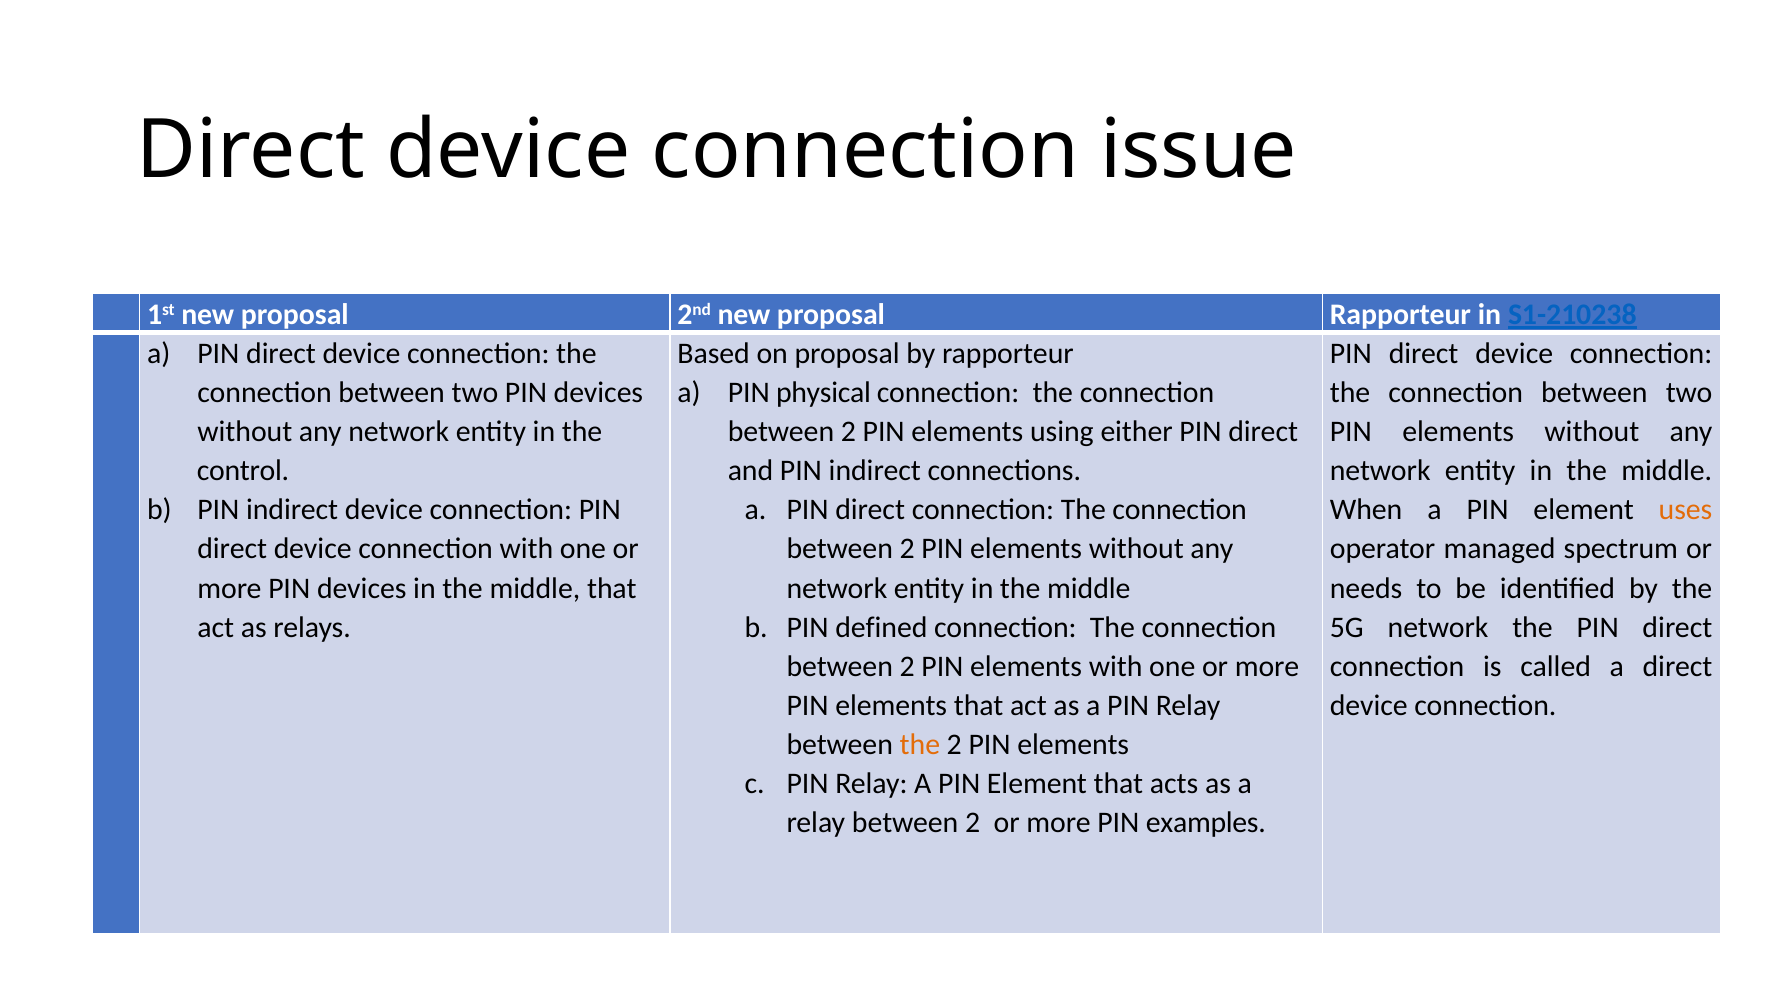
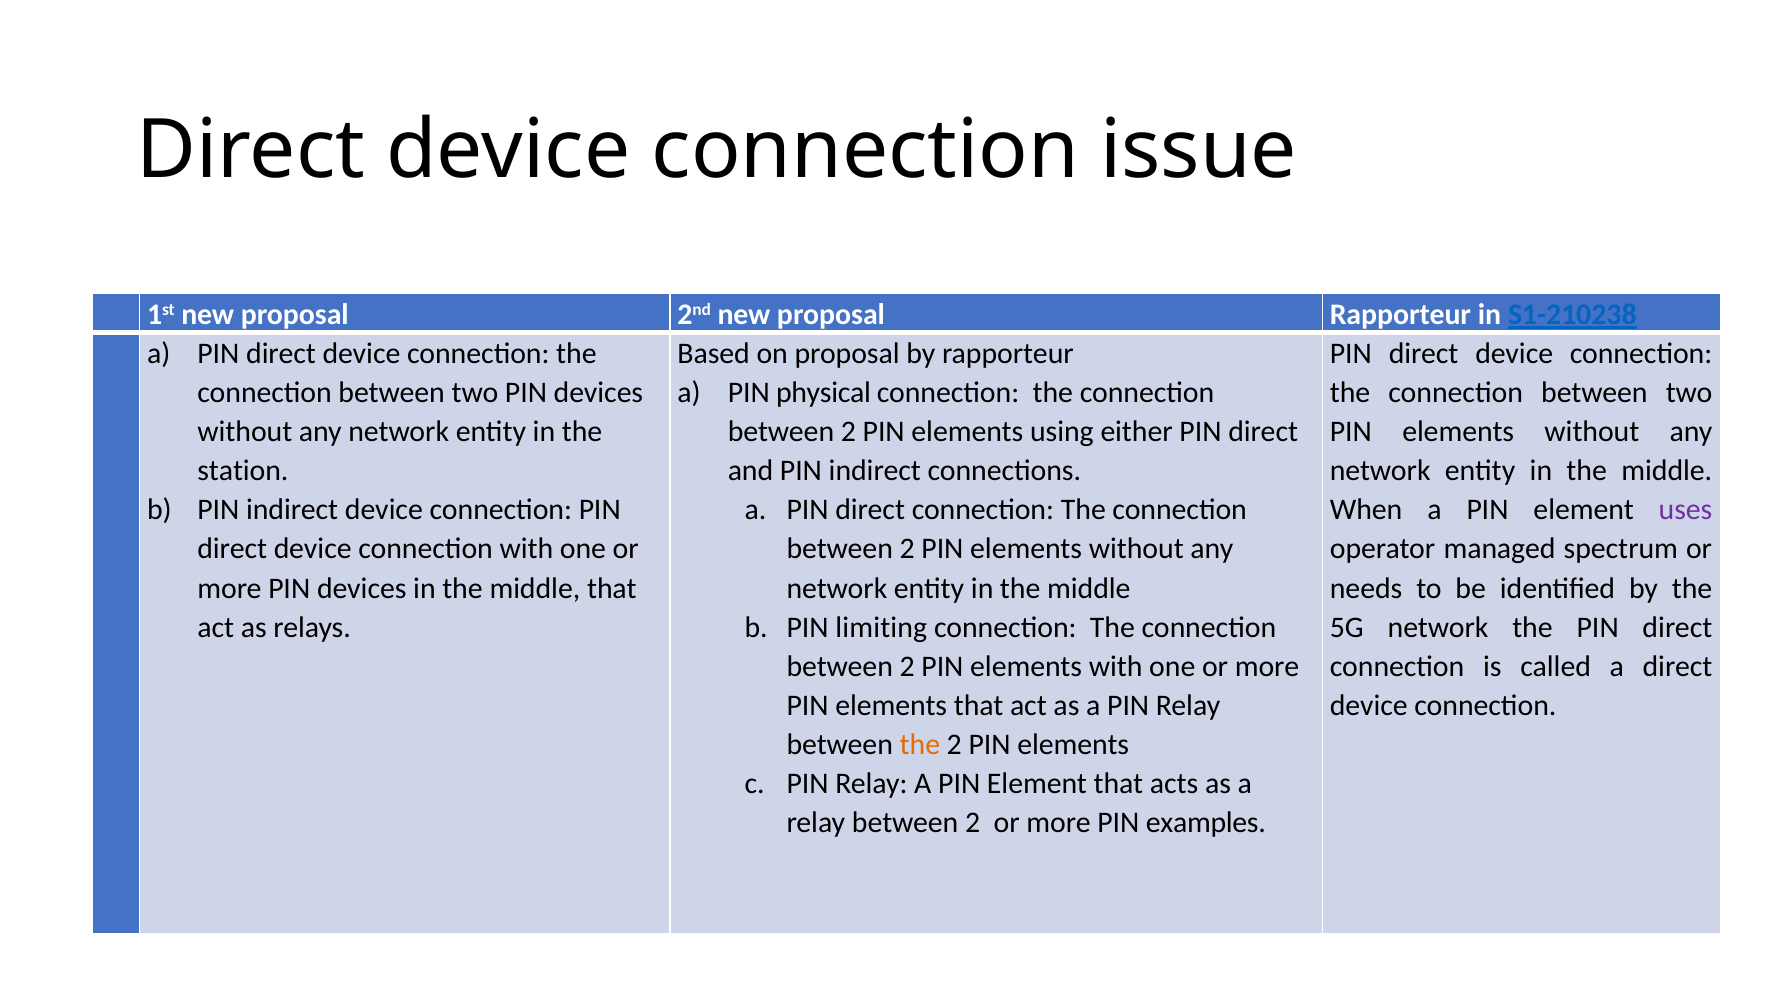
control: control -> station (243, 471)
uses colour: orange -> purple (1686, 510)
defined: defined -> limiting (881, 627)
